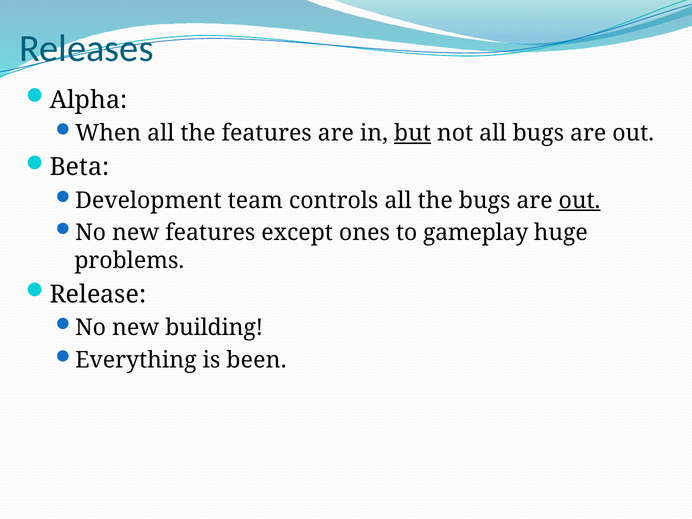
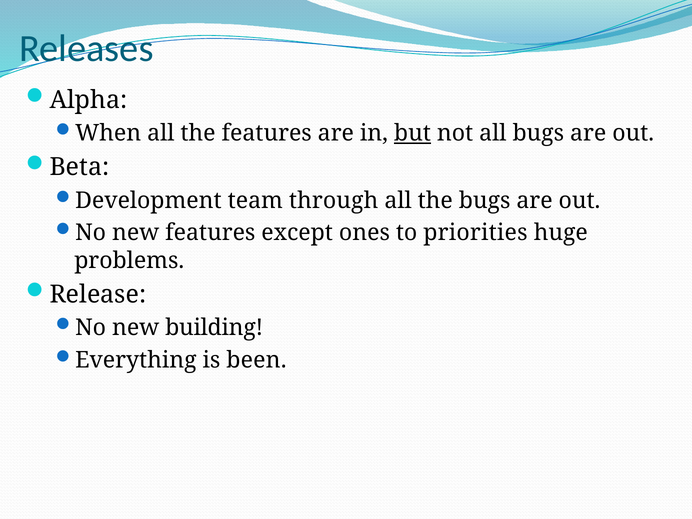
controls: controls -> through (334, 201)
out underline: present -> none (579, 201)
gameplay: gameplay -> priorities (475, 233)
